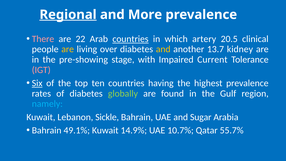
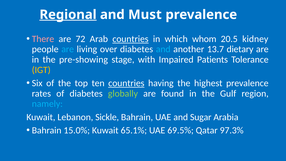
More: More -> Must (145, 15)
22: 22 -> 72 (80, 39)
artery: artery -> whom (204, 39)
clinical: clinical -> kidney (255, 39)
are colour: yellow -> light blue (68, 49)
and colour: yellow -> light blue (163, 49)
kidney: kidney -> dietary (240, 49)
Current: Current -> Patients (212, 60)
IGT colour: pink -> yellow (41, 70)
Six underline: present -> none (37, 83)
countries underline: none -> present (126, 83)
49.1%: 49.1% -> 15.0% (77, 130)
14.9%: 14.9% -> 65.1% (134, 130)
10.7%: 10.7% -> 69.5% (180, 130)
55.7%: 55.7% -> 97.3% (232, 130)
